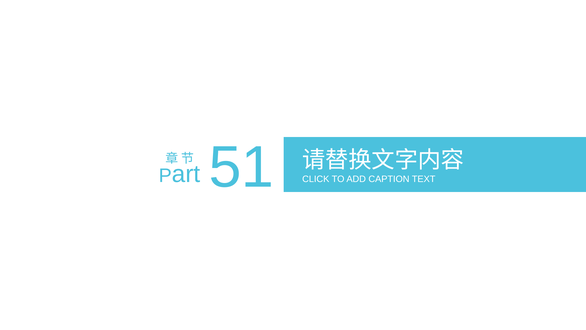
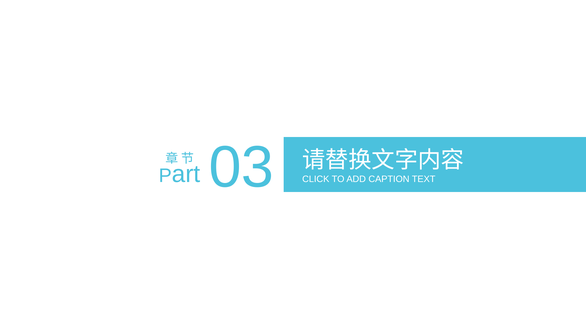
51: 51 -> 03 (241, 167)
